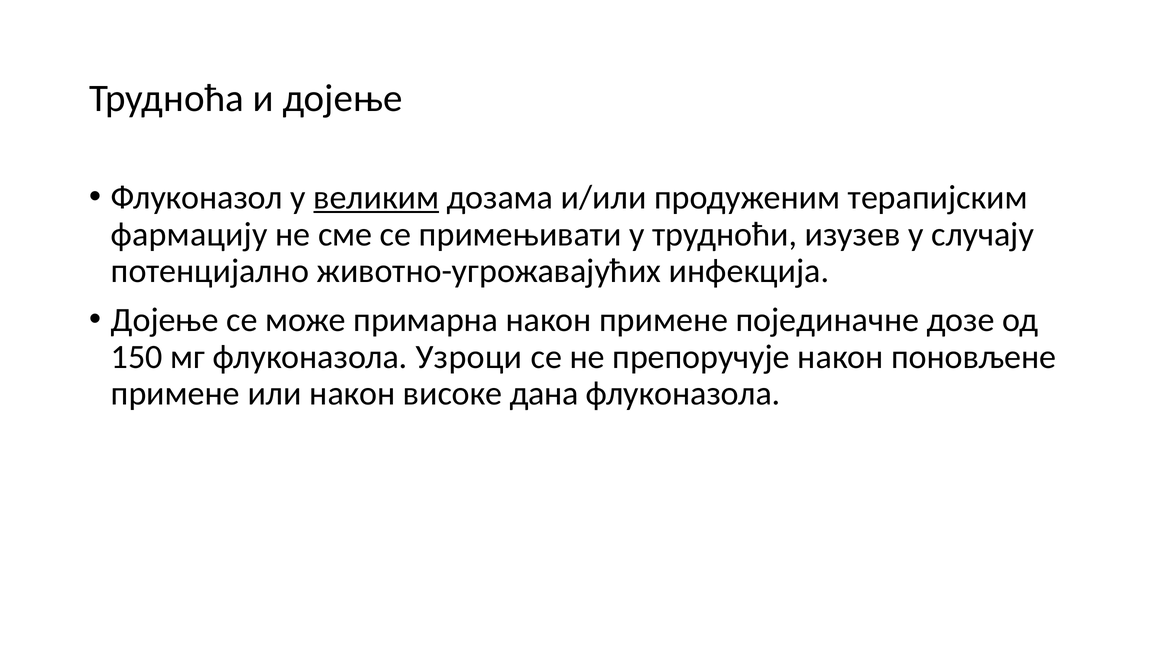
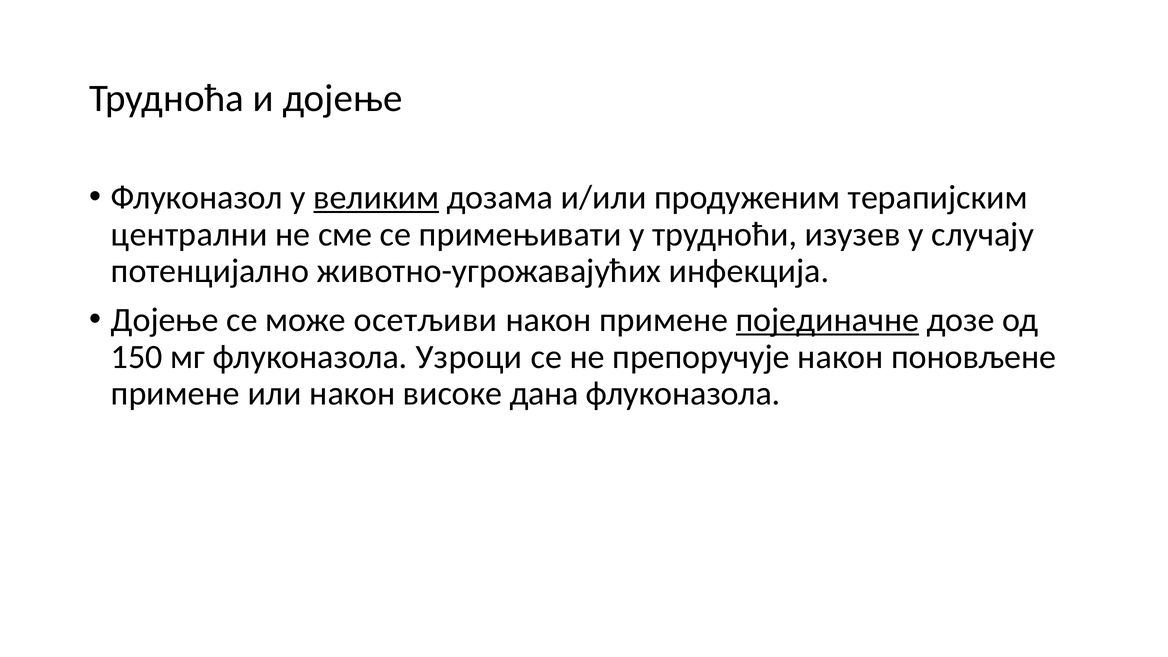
фармацију: фармацију -> централни (189, 234)
примарна: примарна -> осетљиви (426, 320)
појединачне underline: none -> present (827, 320)
